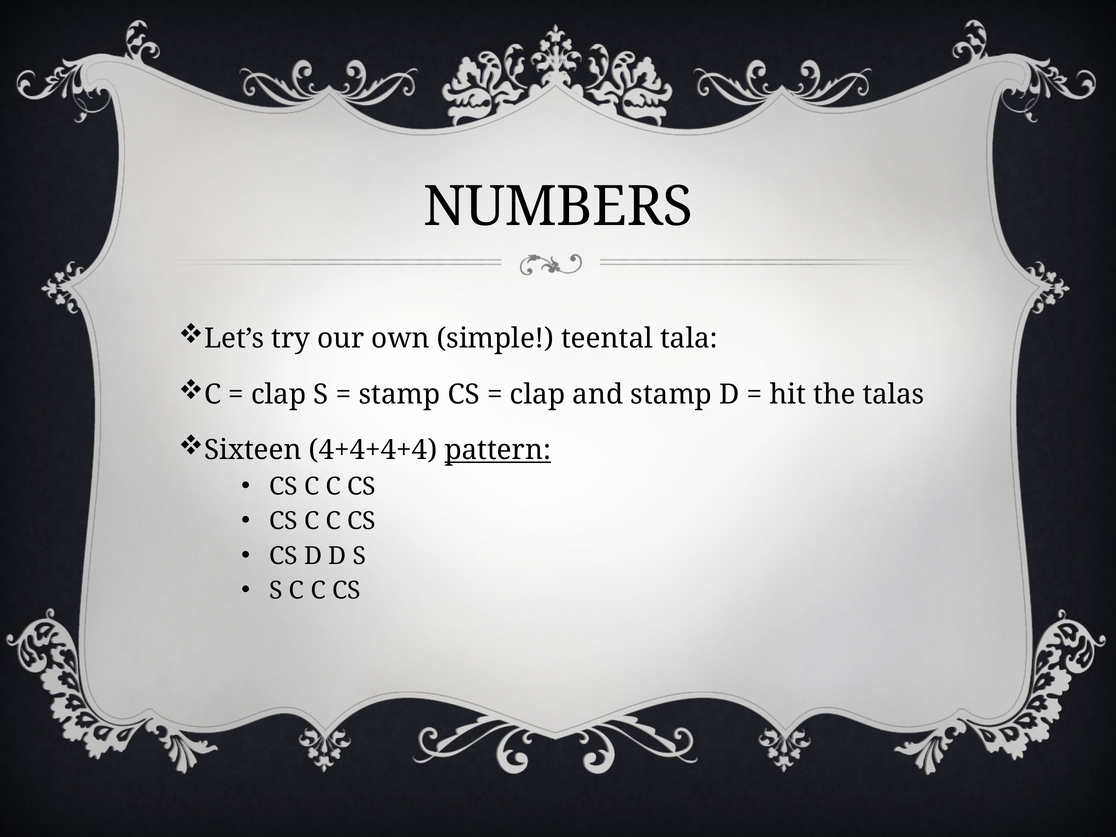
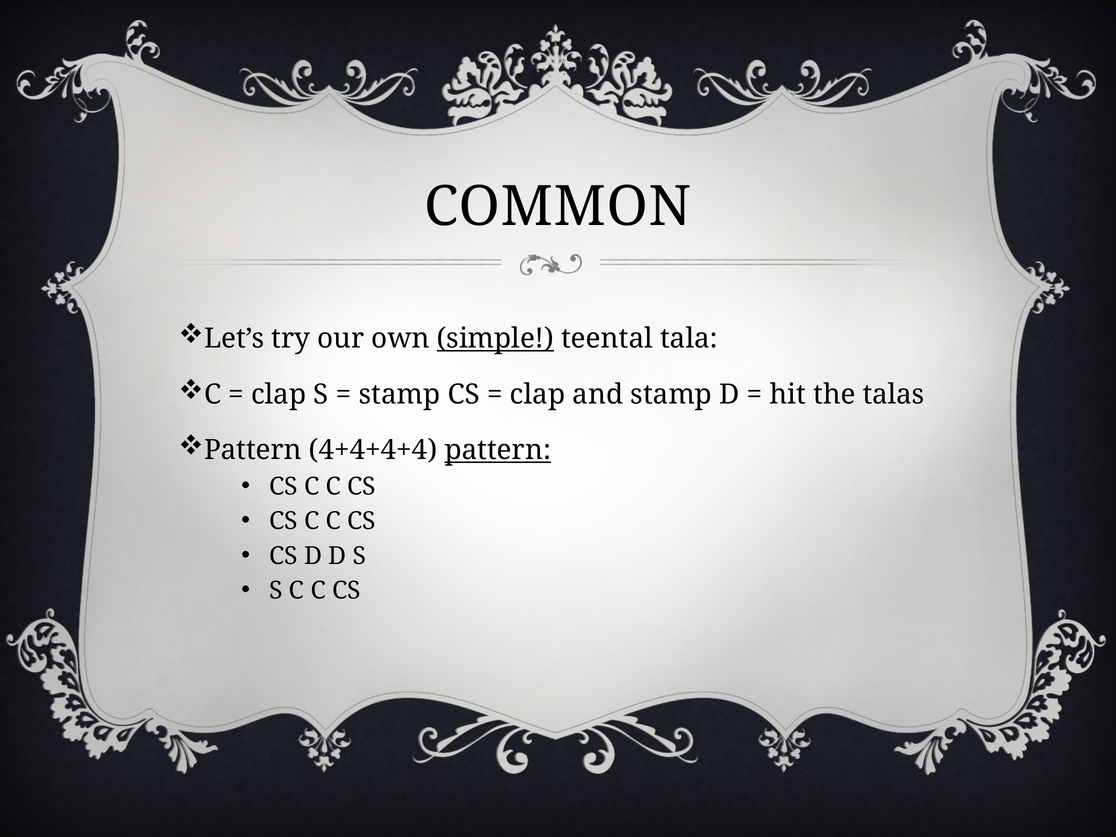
NUMBERS: NUMBERS -> COMMON (558, 207)
simple underline: none -> present (495, 339)
Sixteen: Sixteen -> Pattern (253, 450)
